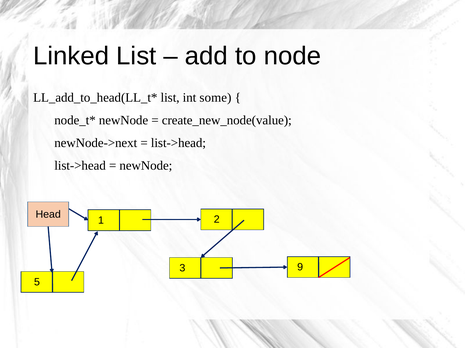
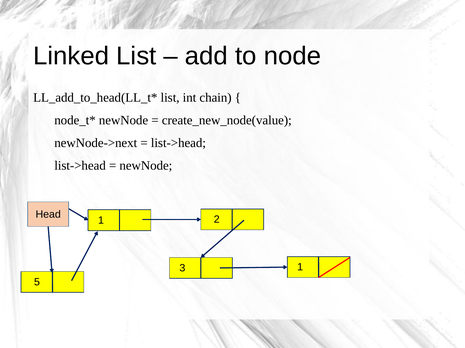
some: some -> chain (216, 98)
3 9: 9 -> 1 (300, 268)
